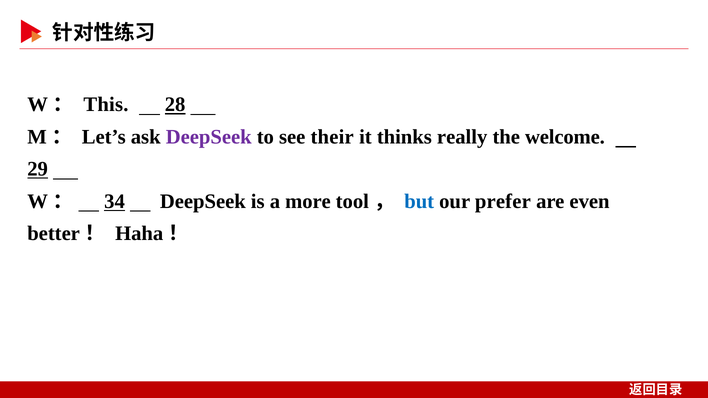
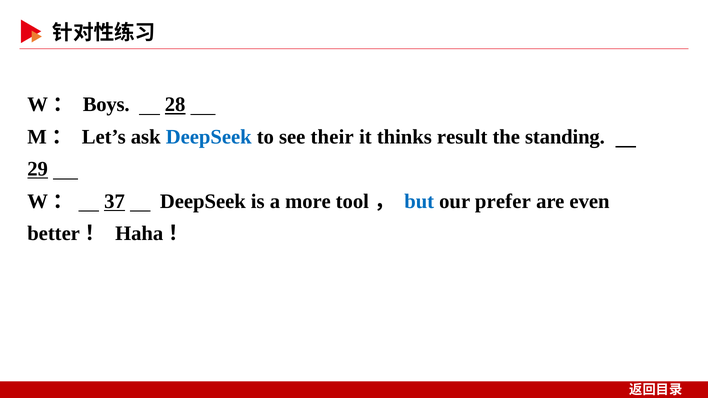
This: This -> Boys (106, 105)
DeepSeek colour: purple -> blue (209, 137)
really: really -> result (462, 137)
welcome: welcome -> standing (565, 137)
34: 34 -> 37 (115, 201)
